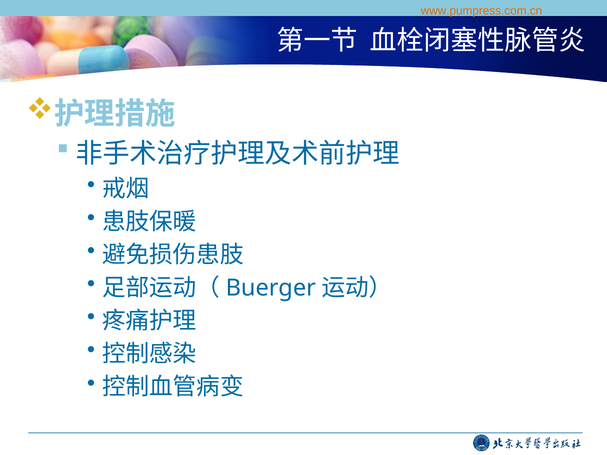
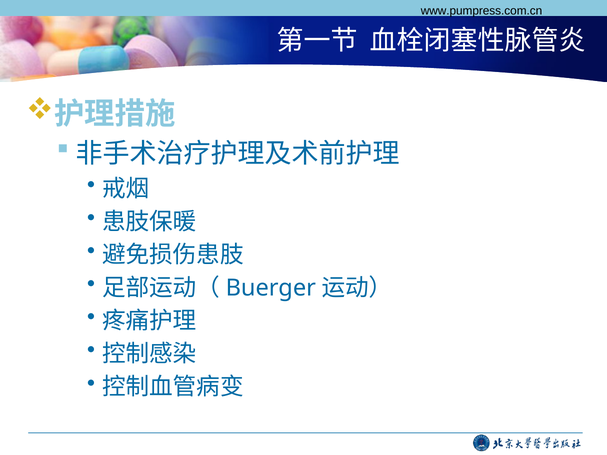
www.pumpress.com.cn colour: orange -> black (482, 11)
